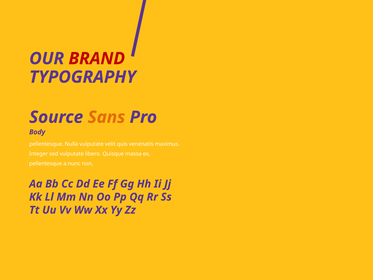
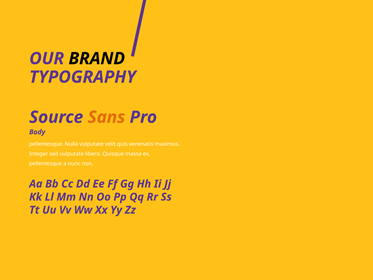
BRAND colour: red -> black (97, 59)
